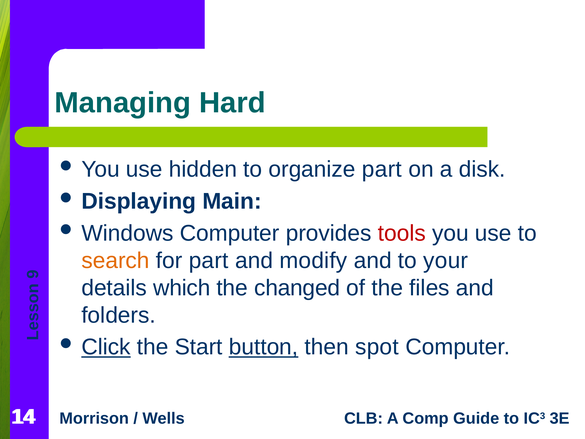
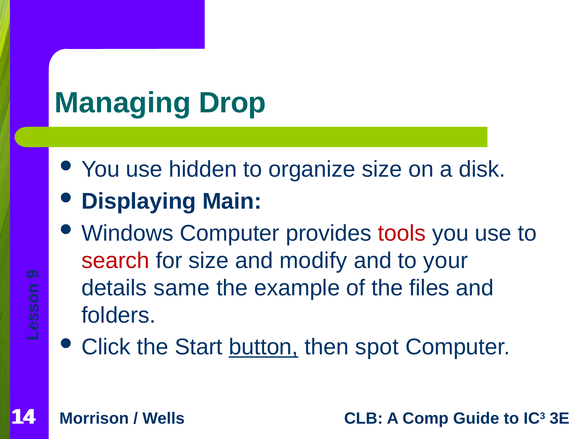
Hard: Hard -> Drop (232, 103)
organize part: part -> size (382, 169)
search colour: orange -> red (115, 260)
for part: part -> size (209, 260)
which: which -> same (182, 288)
changed: changed -> example (297, 288)
Click underline: present -> none (106, 347)
